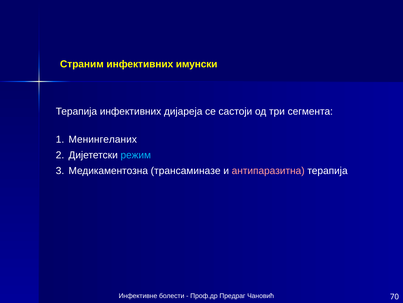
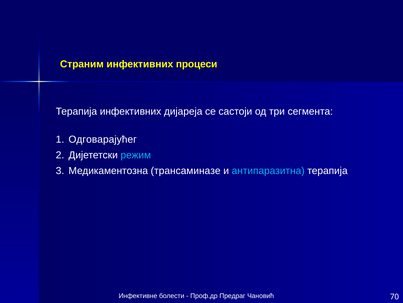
имунски: имунски -> процеси (197, 64)
Менингеланих: Менингеланих -> Одговарајућег (103, 139)
антипаразитна colour: pink -> light blue (268, 171)
